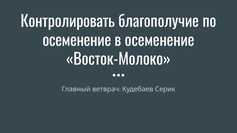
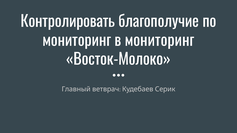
осеменение: осеменение -> мониторинг (77, 41)
в осеменение: осеменение -> мониторинг (160, 41)
